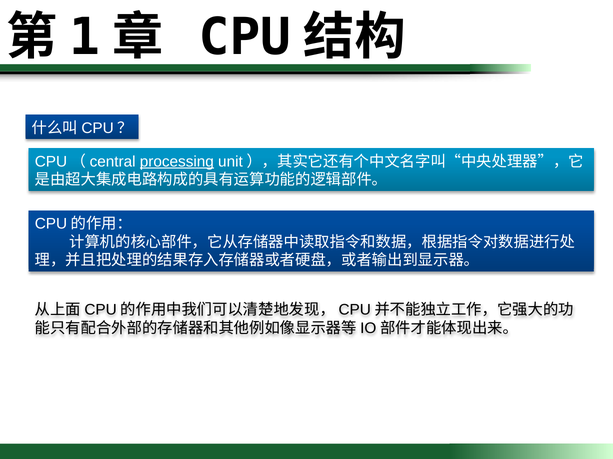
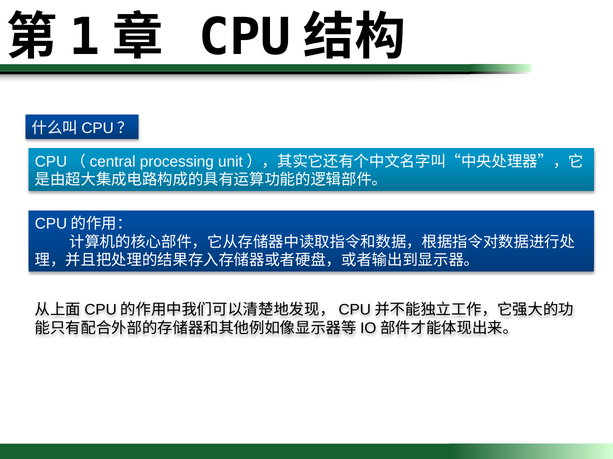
processing underline: present -> none (177, 162)
